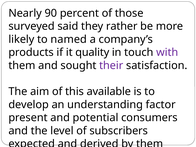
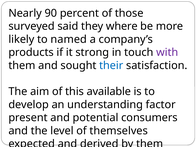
rather: rather -> where (122, 26)
quality: quality -> strong (92, 52)
their colour: purple -> blue (111, 65)
subscribers: subscribers -> themselves (119, 131)
